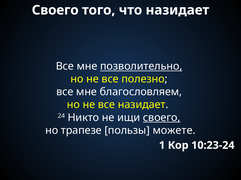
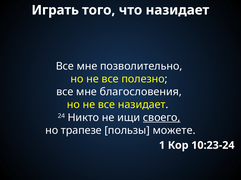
Своего: Своего -> Играть (55, 10)
позволительно underline: present -> none (141, 67)
благословляем: благословляем -> благословения (141, 92)
